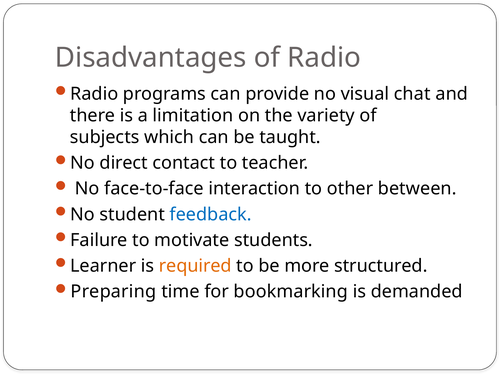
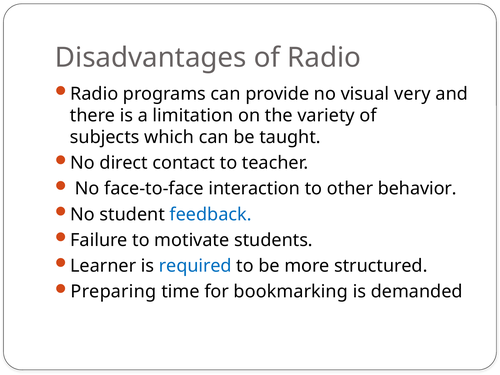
chat: chat -> very (412, 94)
between: between -> behavior (417, 189)
required colour: orange -> blue (195, 266)
